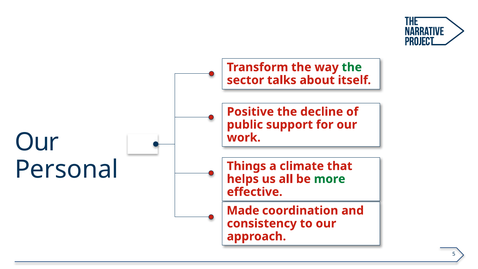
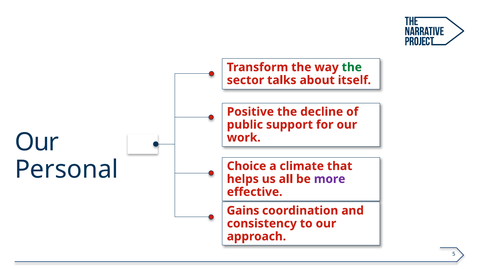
Things: Things -> Choice (247, 166)
more colour: green -> purple (330, 179)
Made: Made -> Gains (243, 210)
